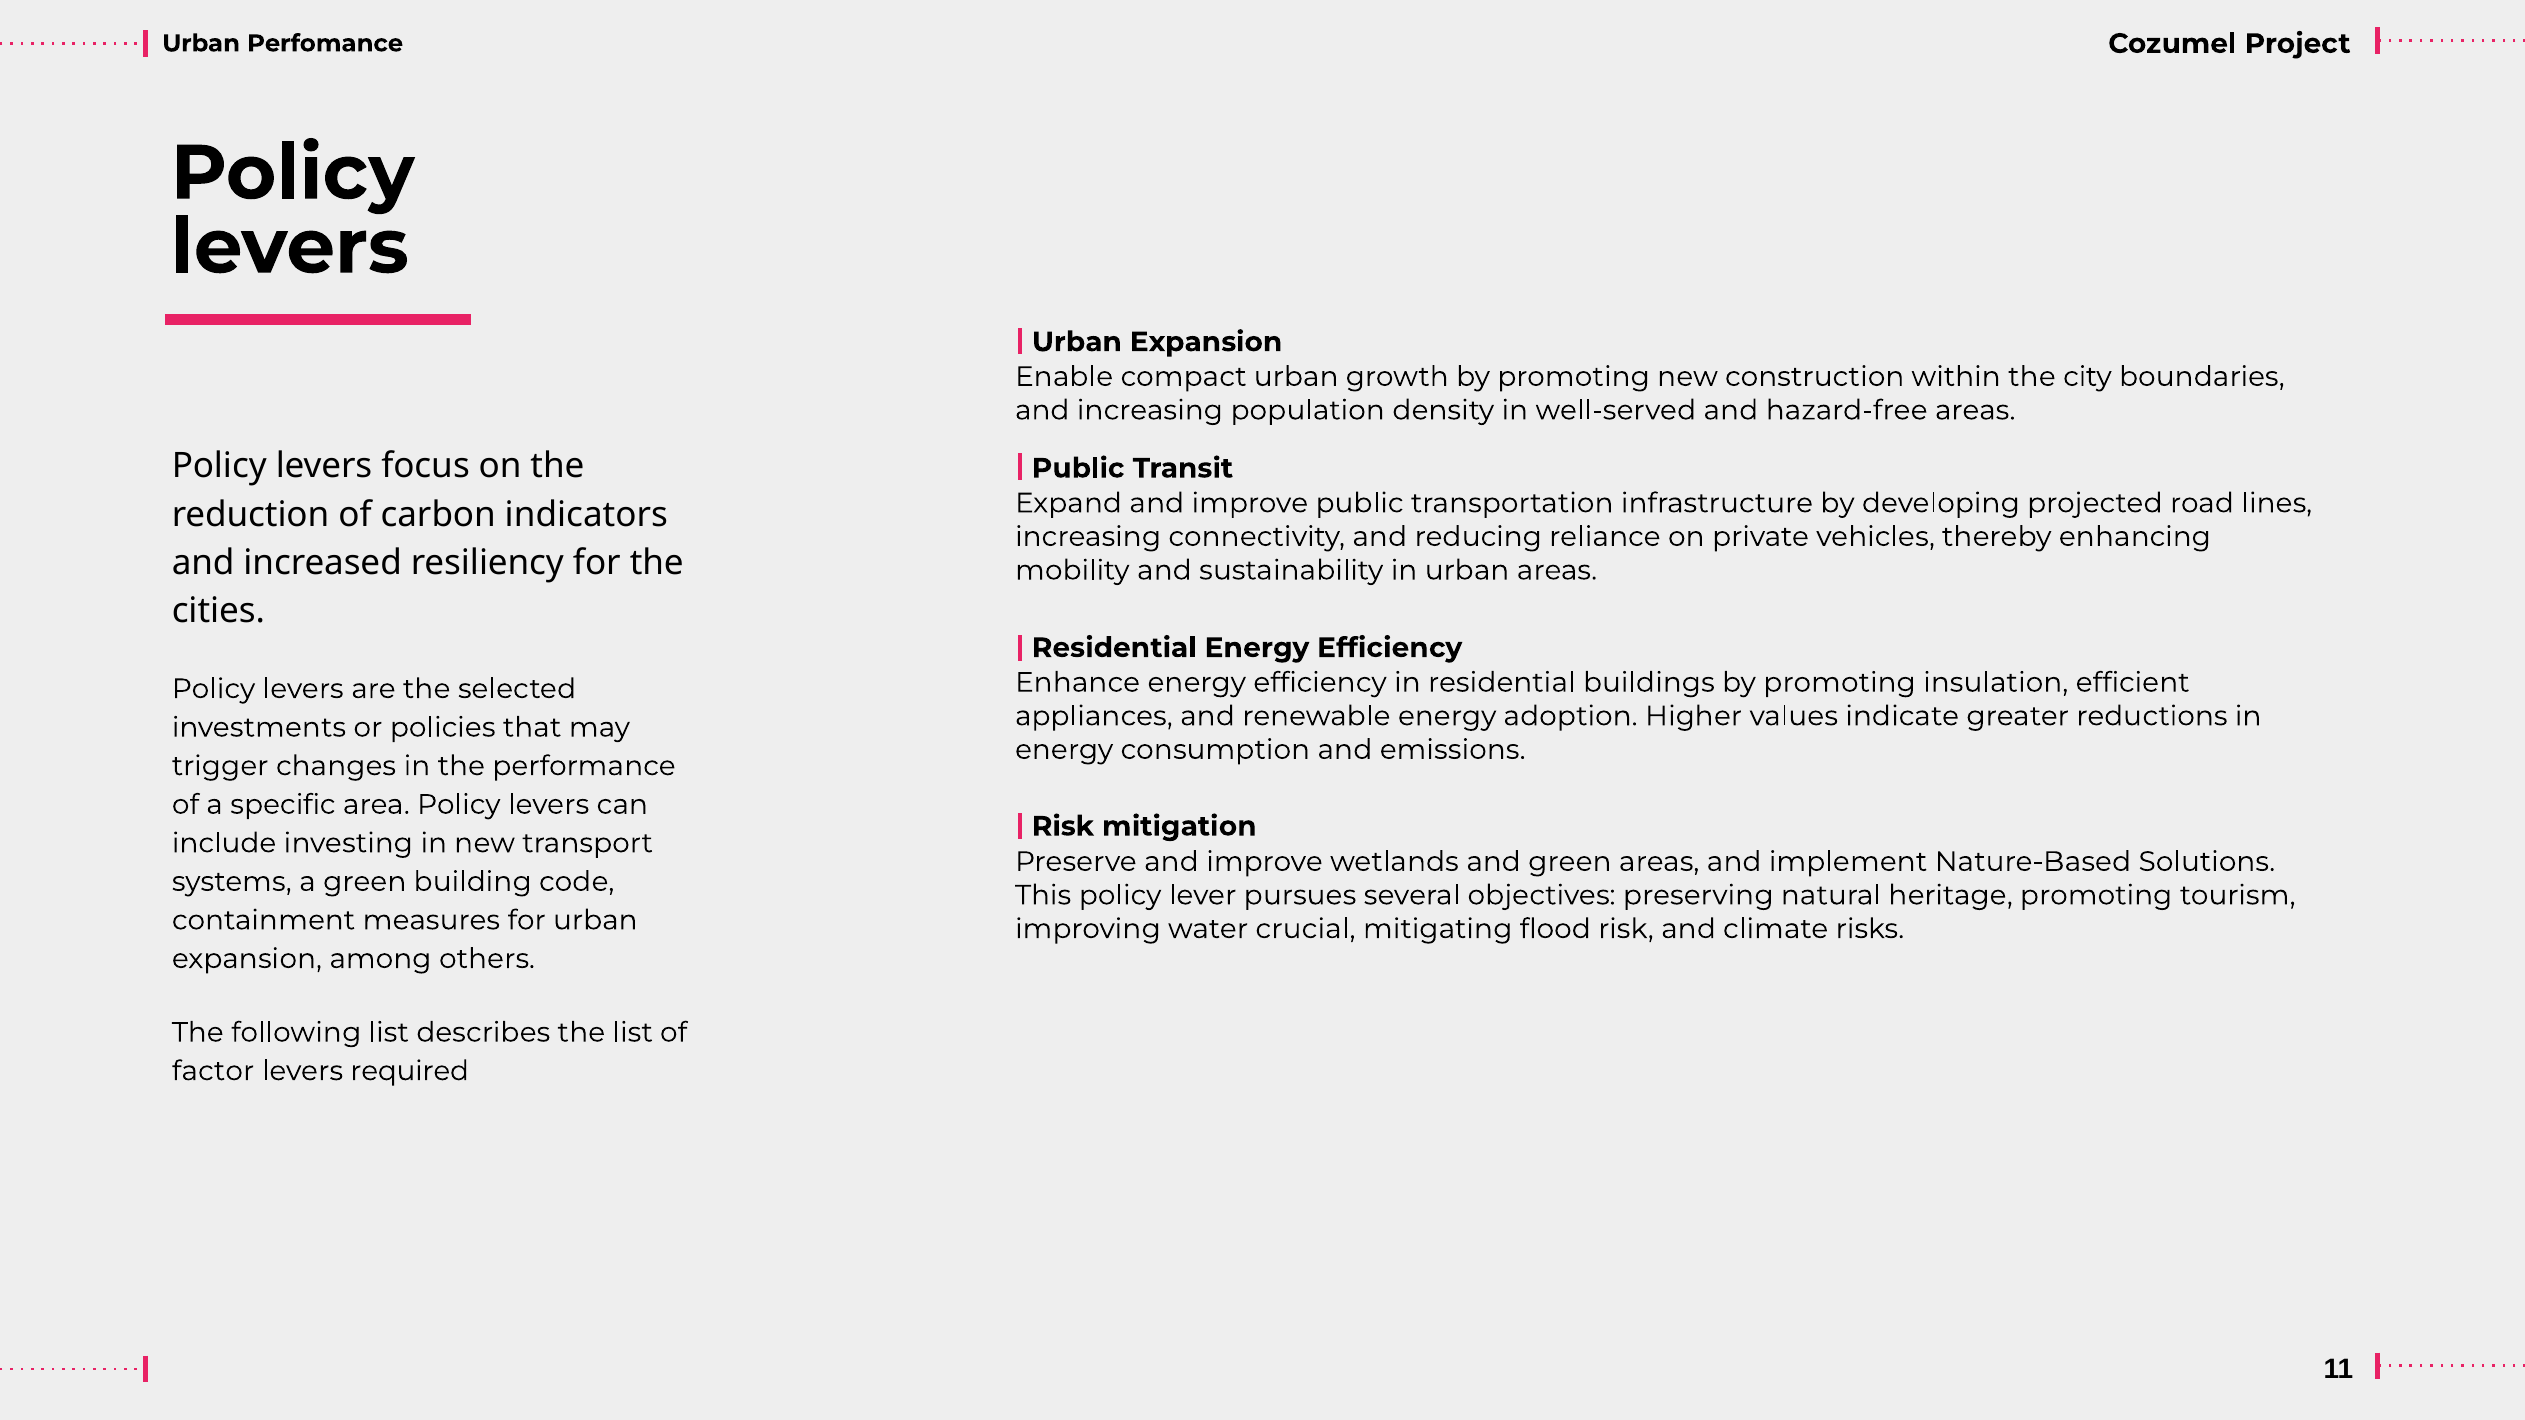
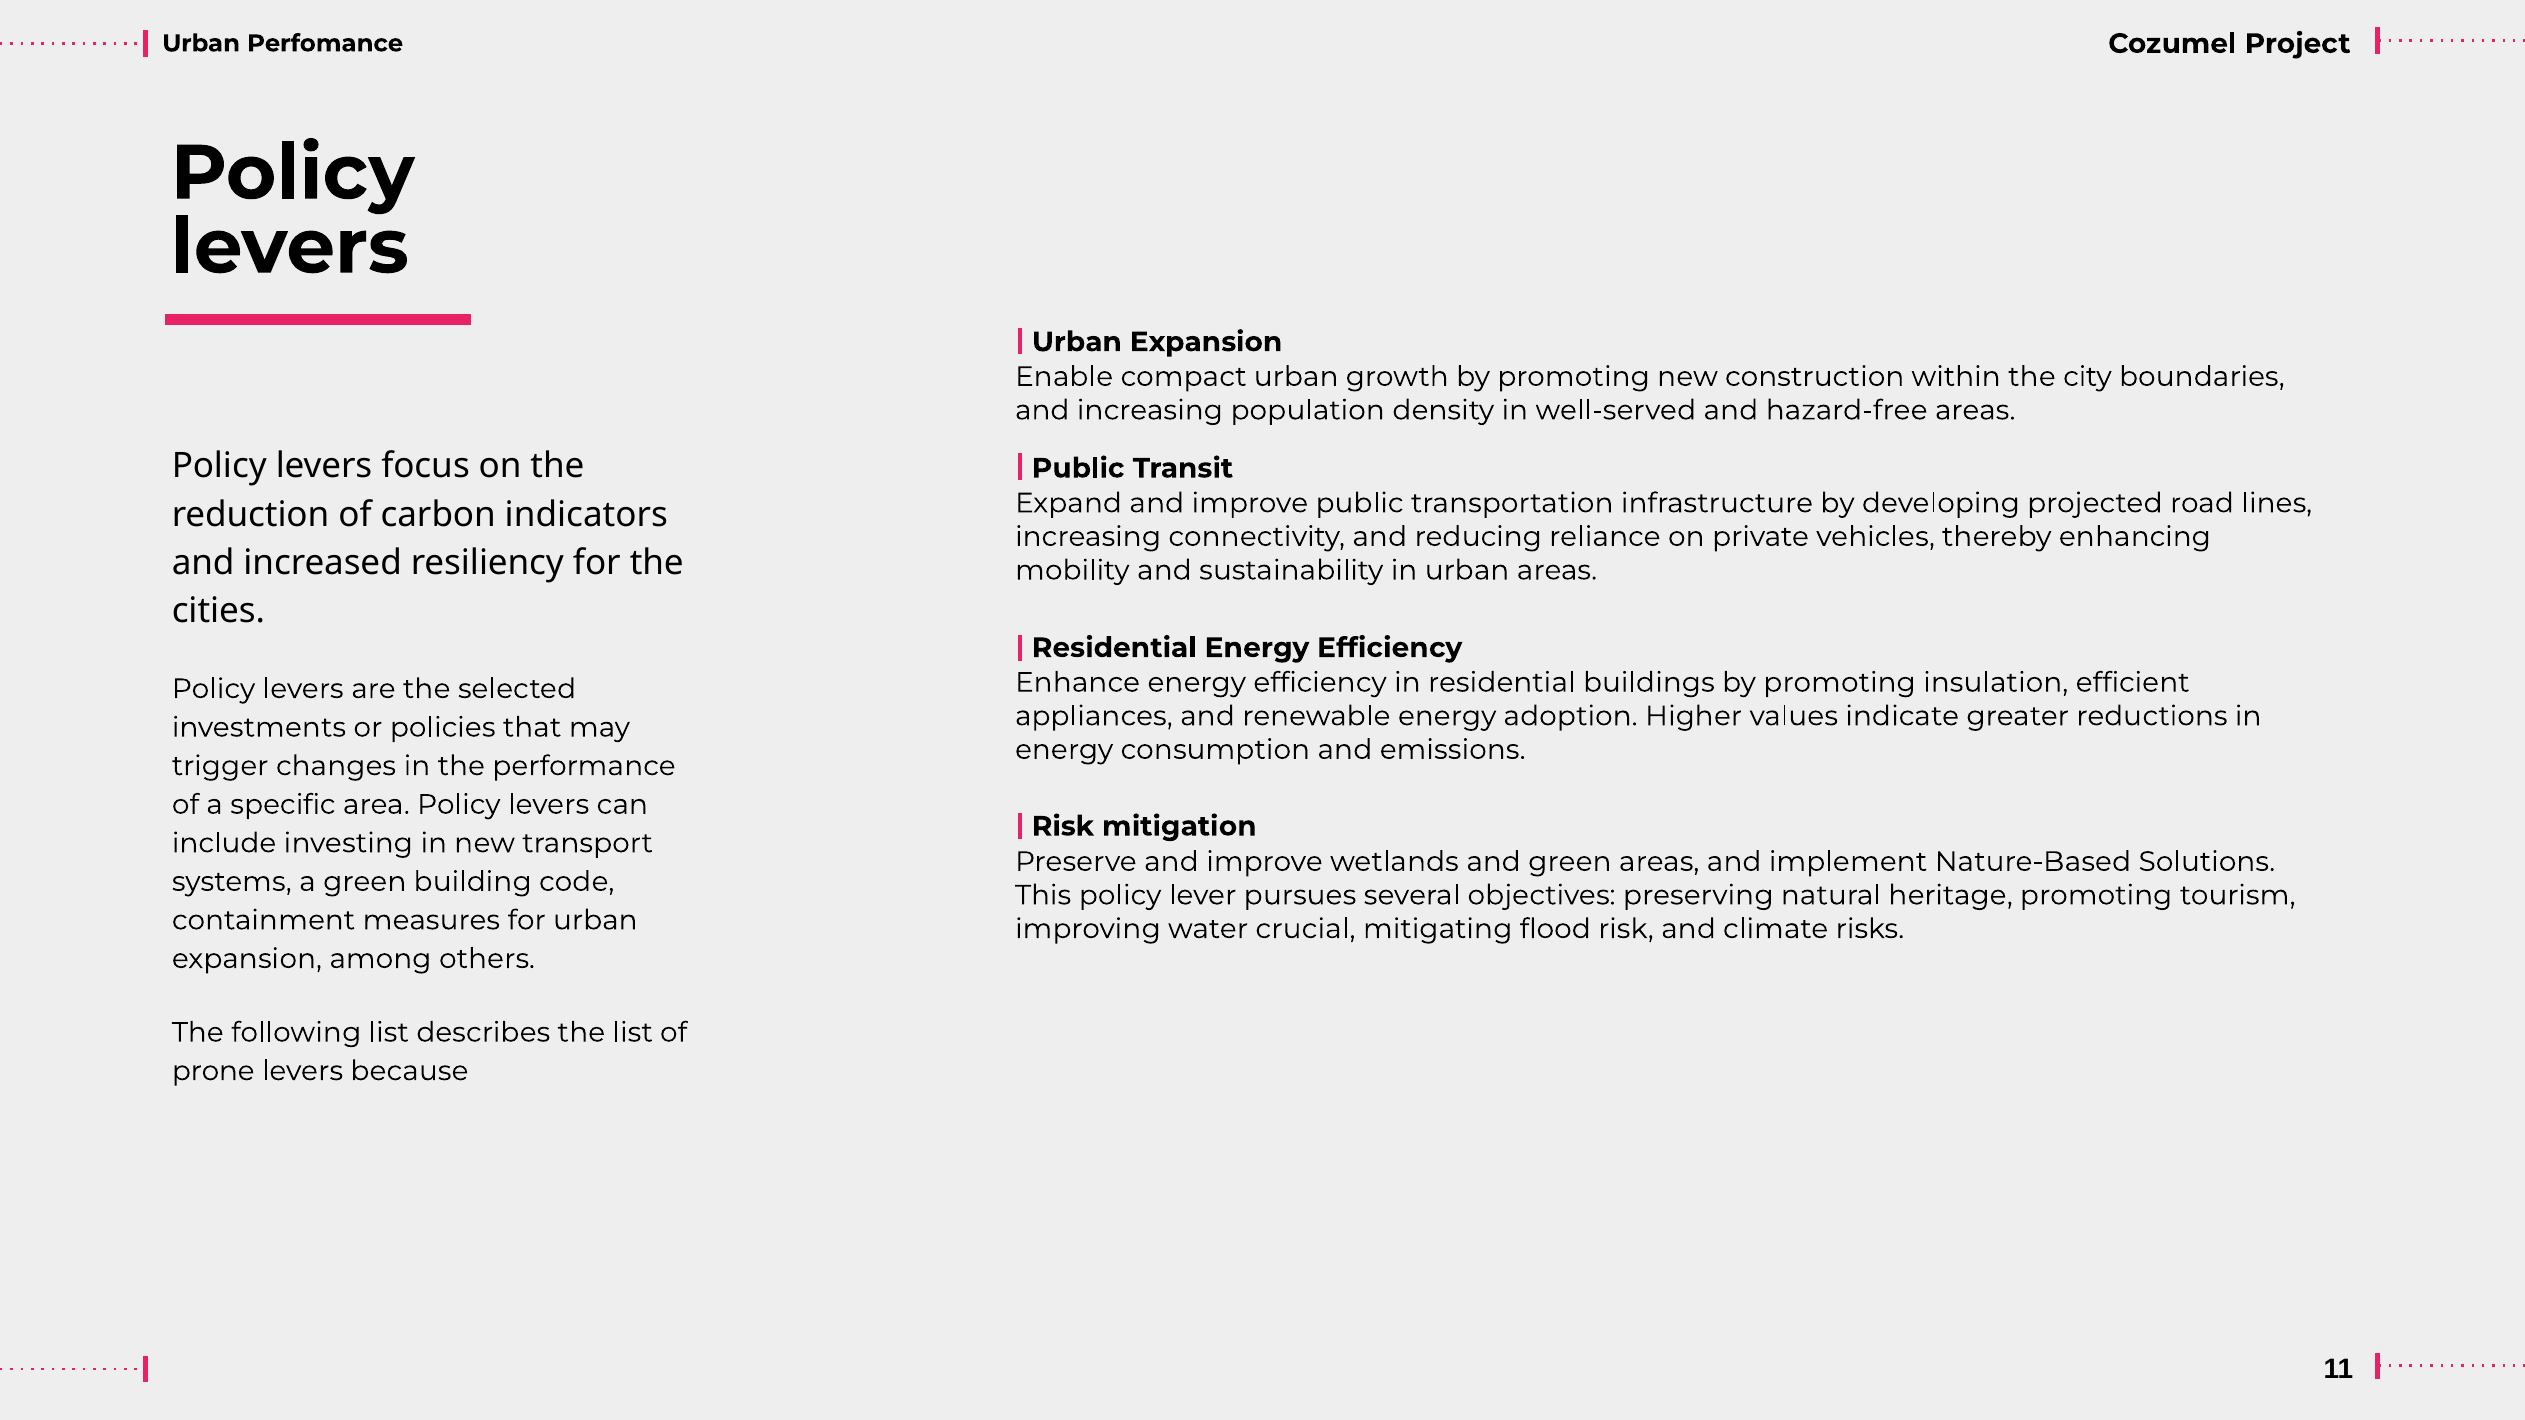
factor: factor -> prone (213, 1071)
required: required -> because (409, 1071)
